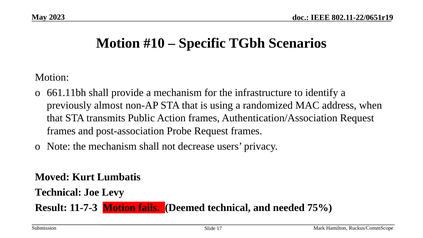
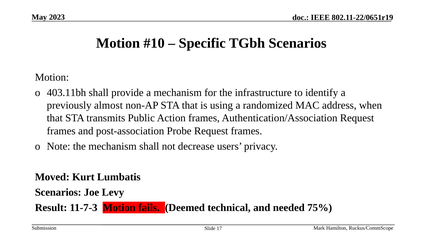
661.11bh: 661.11bh -> 403.11bh (66, 93)
Technical: Technical -> Scenarios (58, 192)
